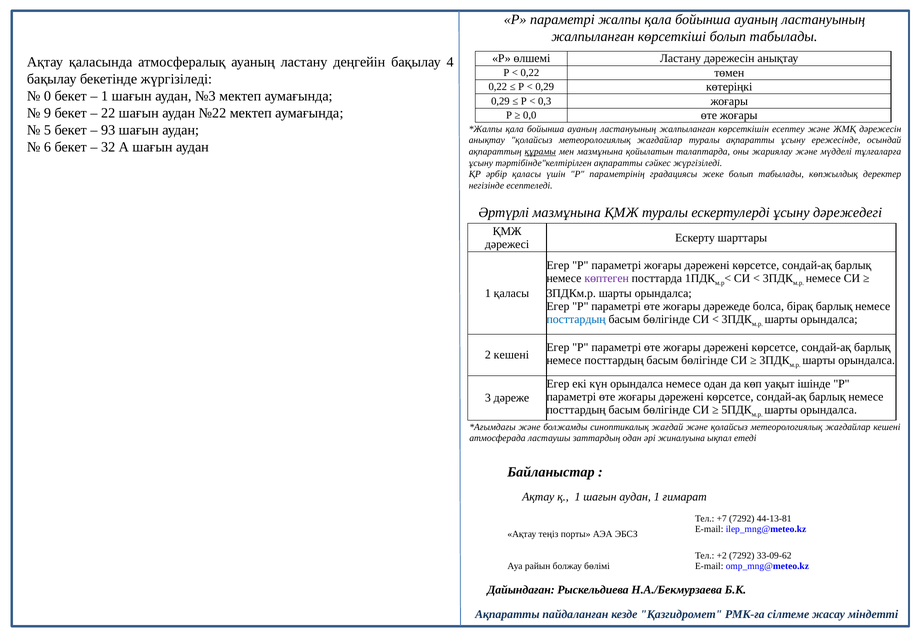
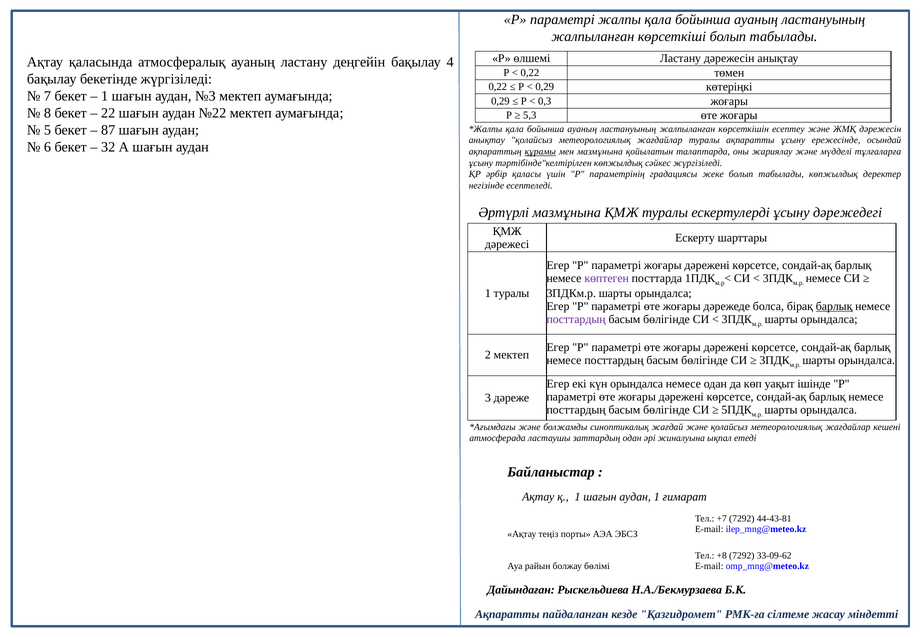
0: 0 -> 7 (48, 96)
9: 9 -> 8 (48, 113)
0,0: 0,0 -> 5,3 (530, 115)
93: 93 -> 87 (108, 130)
тәртібінде"келтірілген ақпаратты: ақпаратты -> көпжылдық (618, 163)
1 қаласы: қаласы -> туралы (512, 293)
барлық underline: none -> present (834, 306)
посттардың colour: blue -> purple (576, 319)
2 кешені: кешені -> мектеп (511, 355)
44-13-81: 44-13-81 -> 44-43-81 (774, 519)
+2: +2 -> +8 (722, 556)
